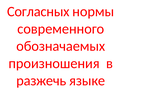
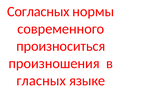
обозначаемых: обозначаемых -> произноситься (61, 46)
разжечь: разжечь -> гласных (41, 80)
